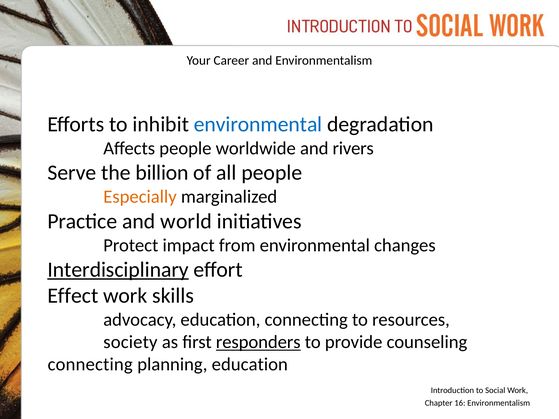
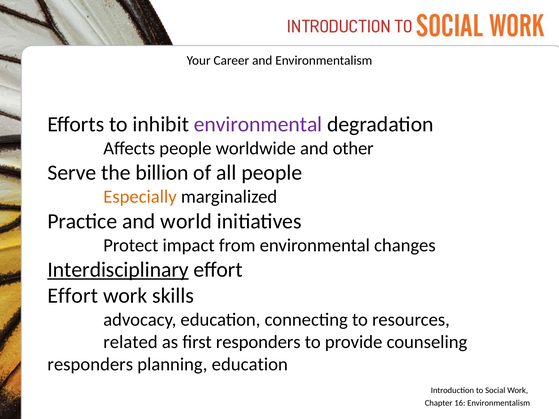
environmental colour: blue -> purple (258, 124)
rivers: rivers -> other (353, 148)
Effect: Effect -> Effort (73, 296)
society: society -> related (130, 342)
responders underline: present -> none (258, 342)
connecting: connecting -> responders (90, 365)
